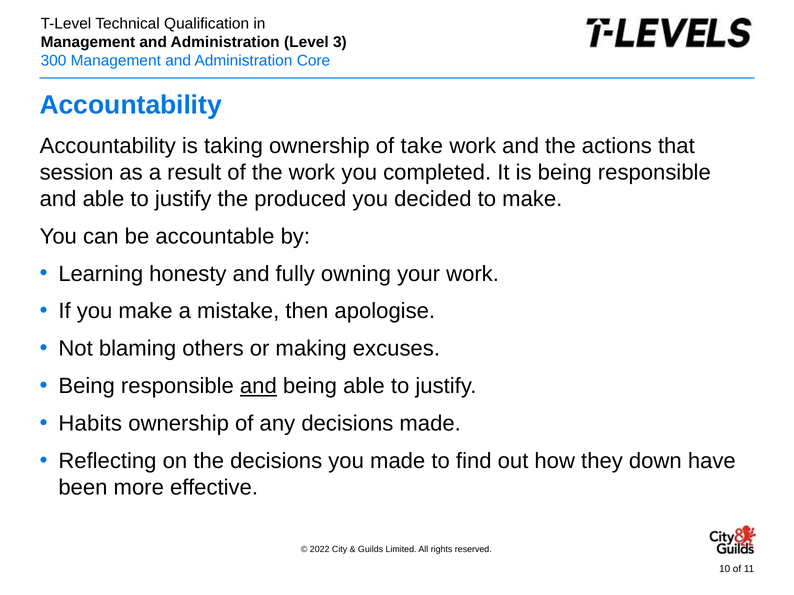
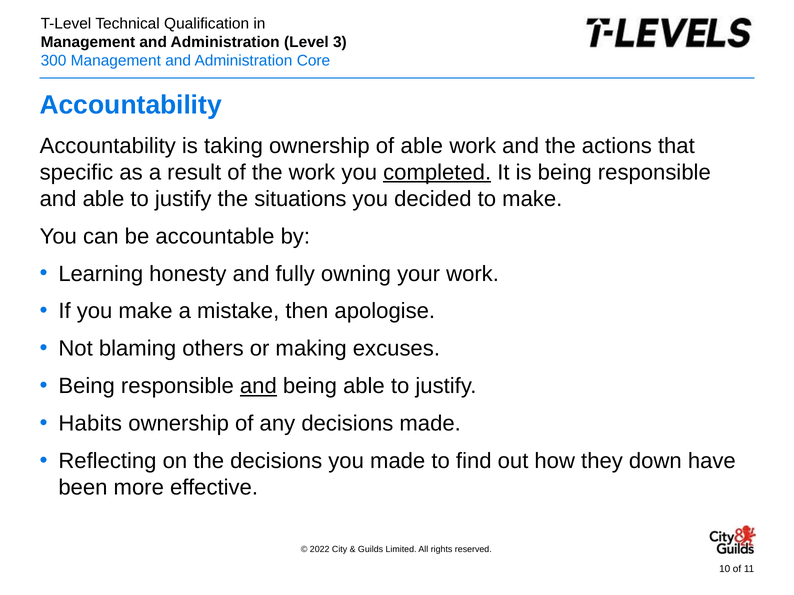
of take: take -> able (422, 146)
session: session -> specific (76, 173)
completed underline: none -> present (437, 173)
produced: produced -> situations (300, 199)
